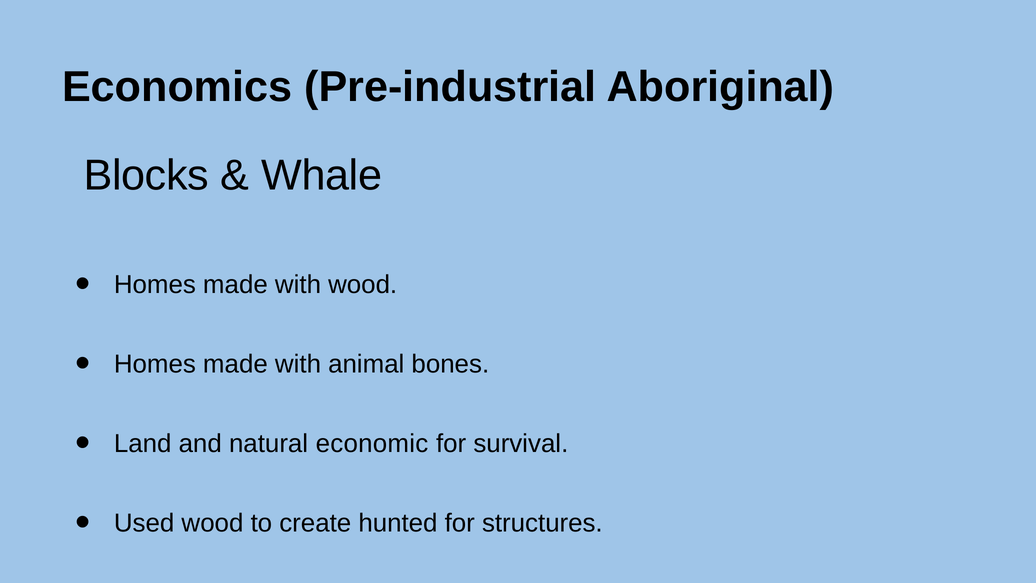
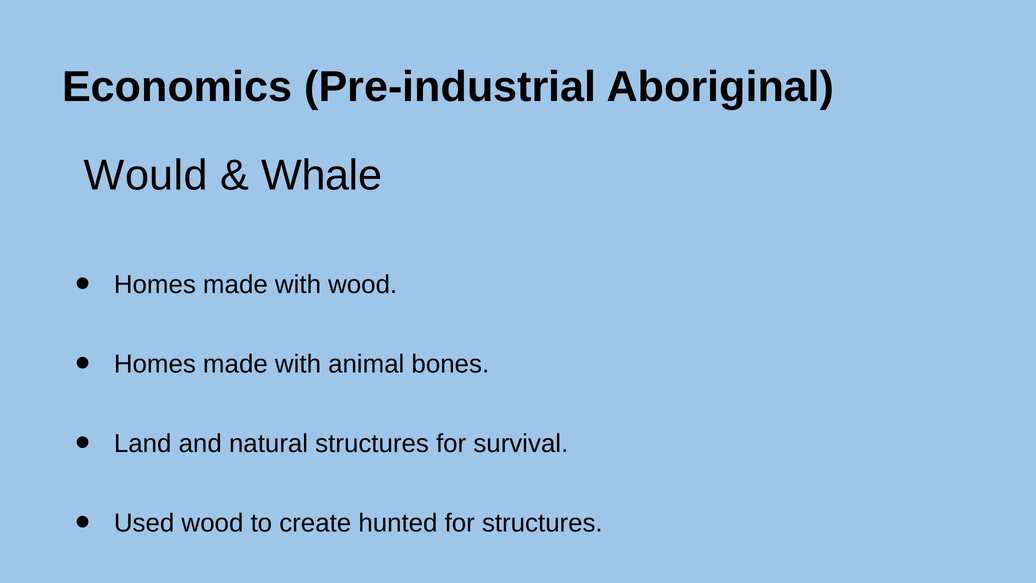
Blocks: Blocks -> Would (146, 175)
natural economic: economic -> structures (372, 444)
